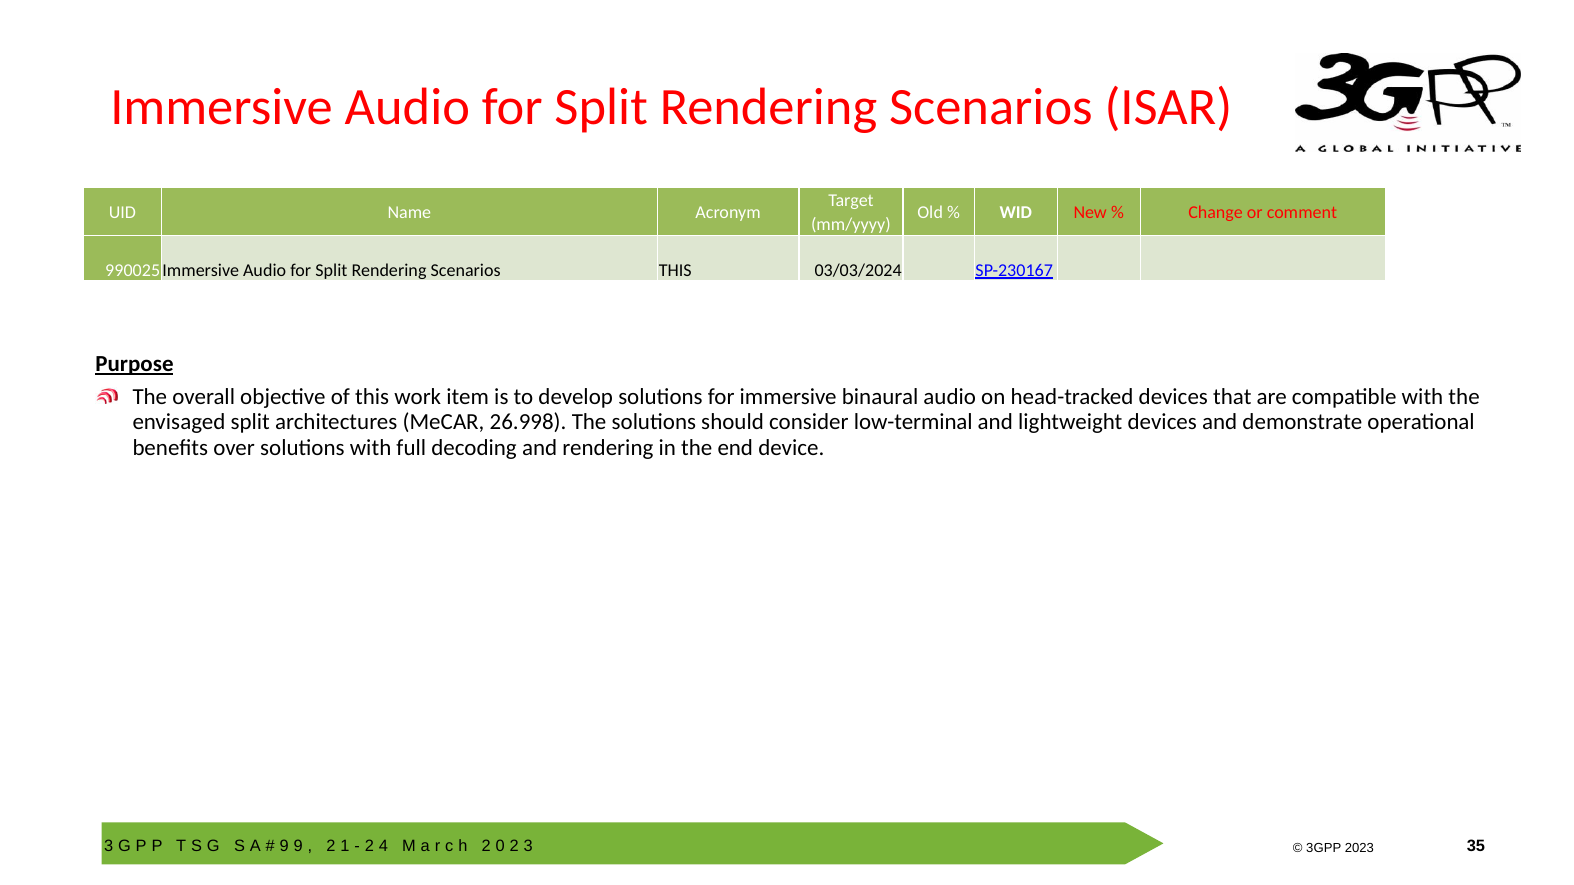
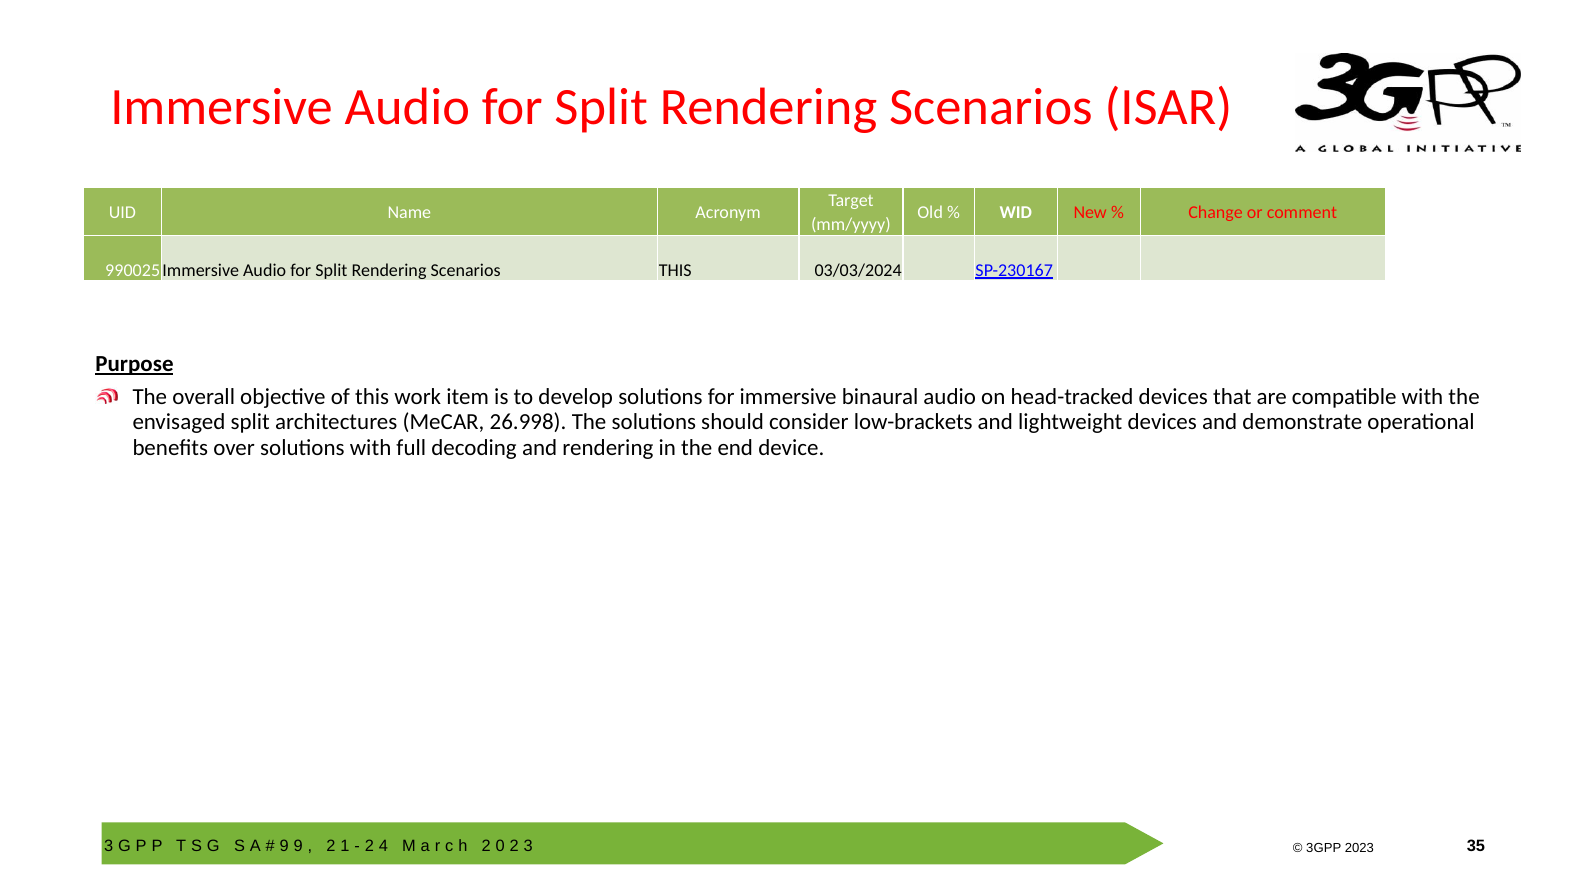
low-terminal: low-terminal -> low-brackets (913, 422)
